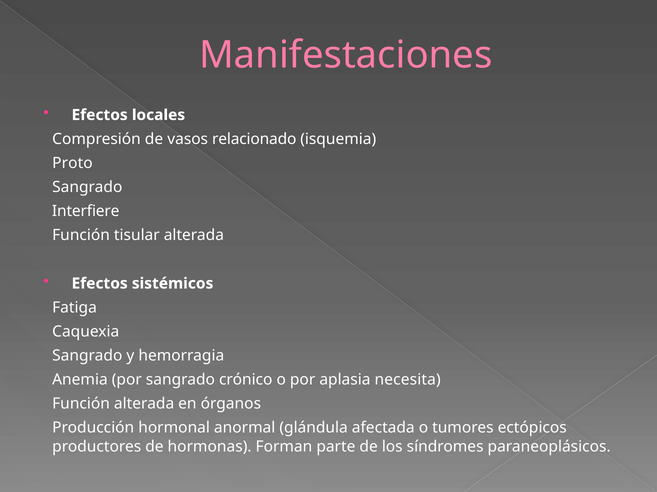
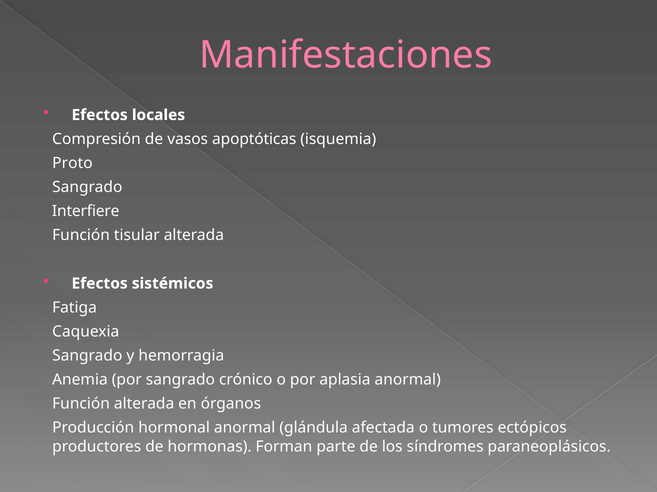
relacionado: relacionado -> apoptóticas (254, 139)
aplasia necesita: necesita -> anormal (408, 380)
